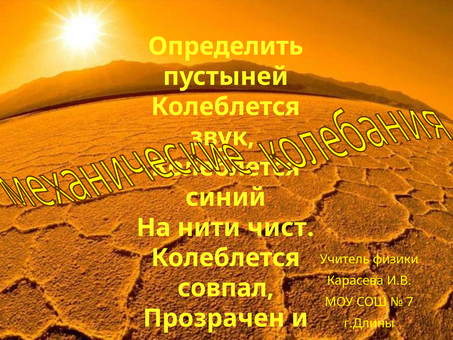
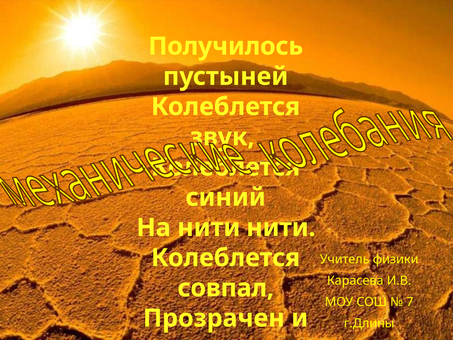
Определить: Определить -> Получилось (226, 46)
нити чист: чист -> нити (281, 227)
